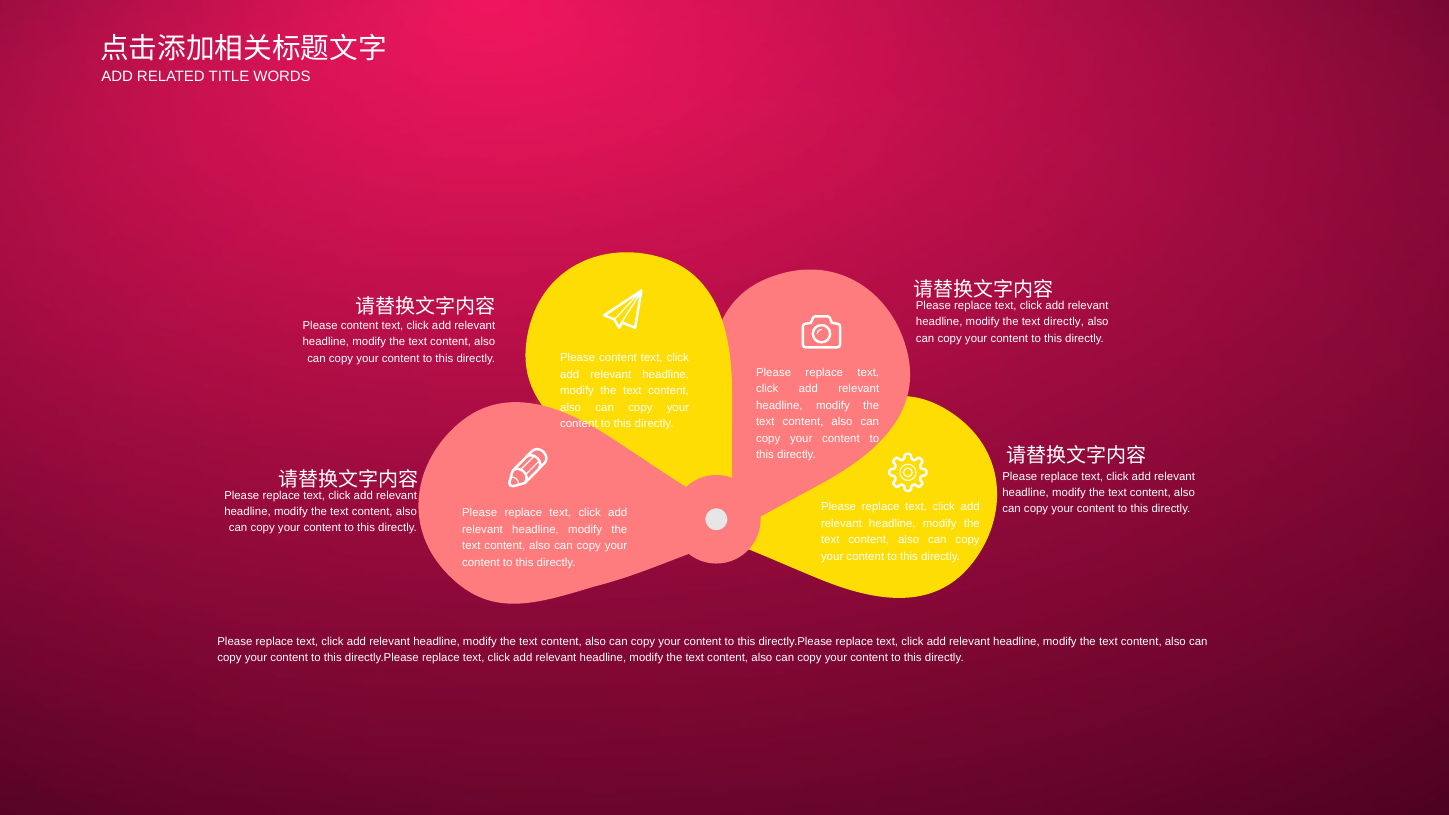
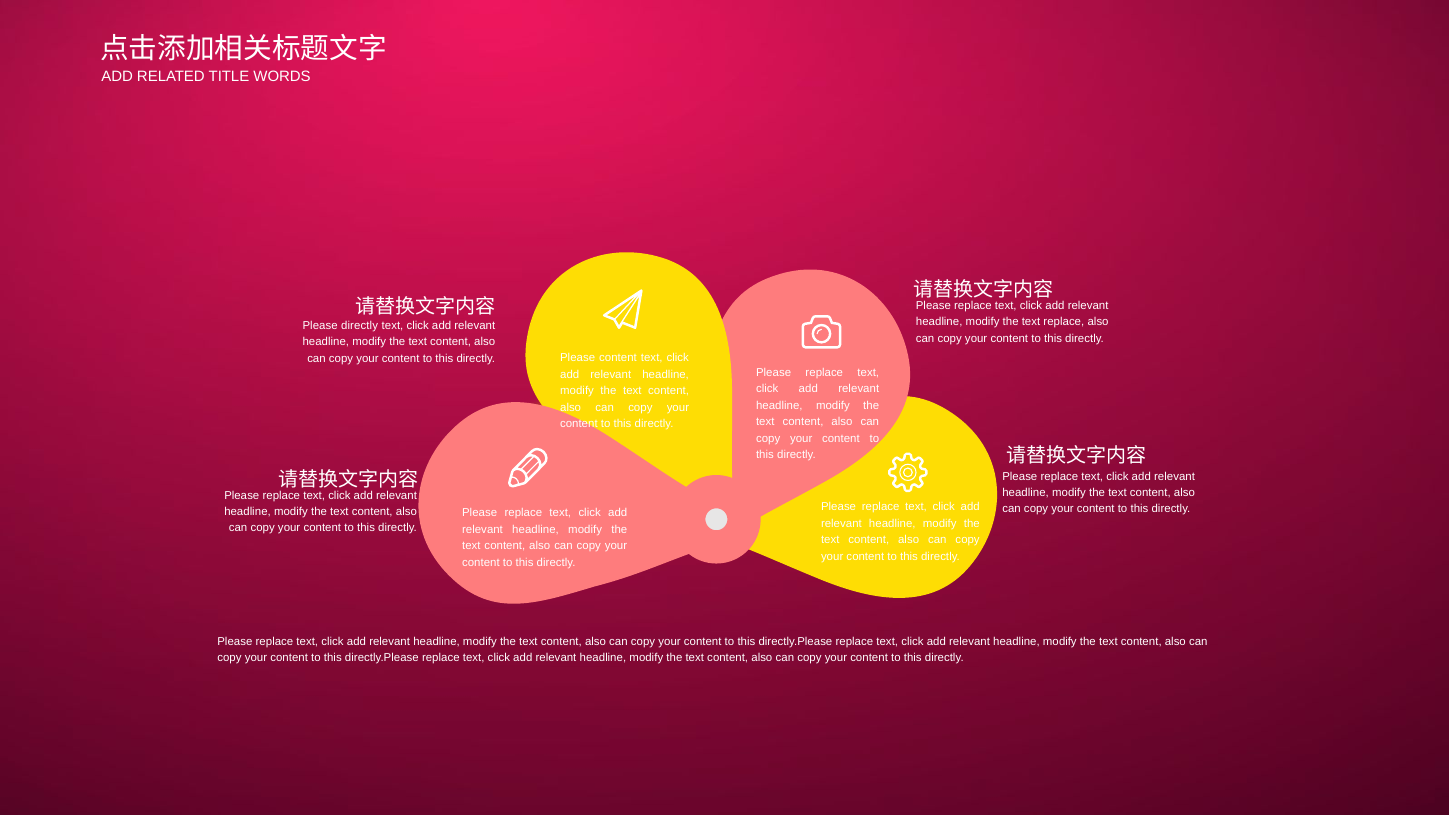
text directly: directly -> replace (1064, 322)
content: content -> directly (360, 326)
